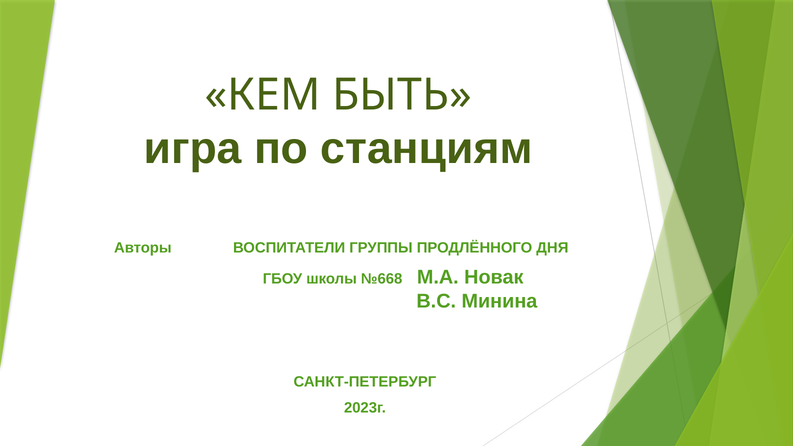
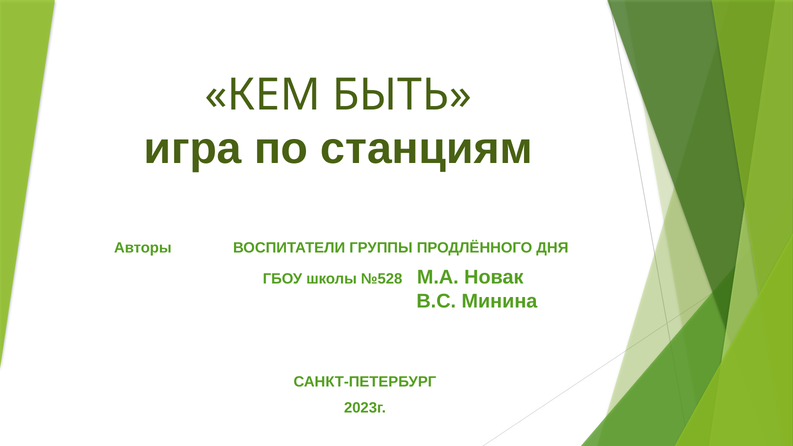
№668: №668 -> №528 (382, 279)
